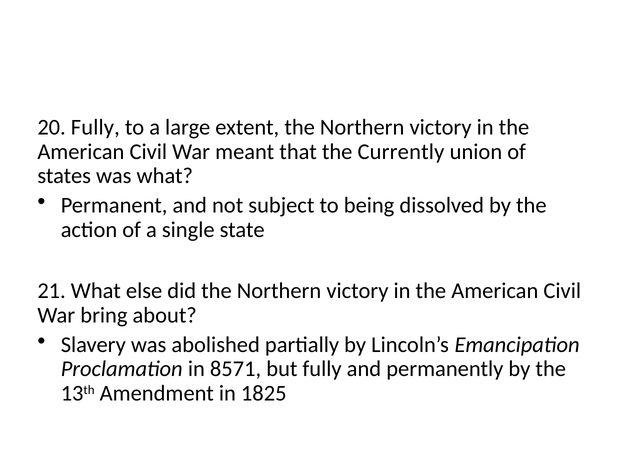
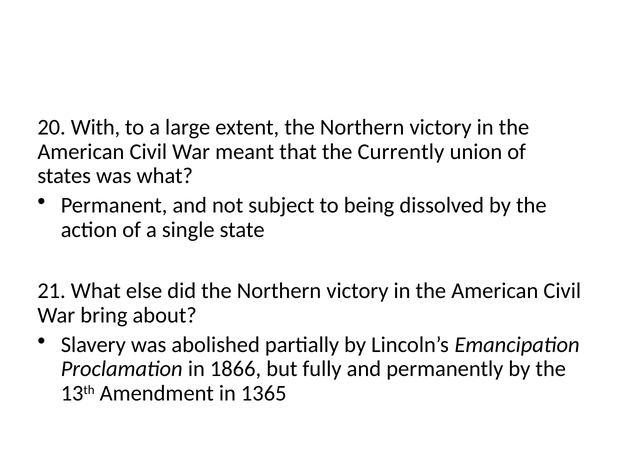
20 Fully: Fully -> With (95, 127)
8571: 8571 -> 1866 (236, 368)
1825: 1825 -> 1365 (264, 393)
